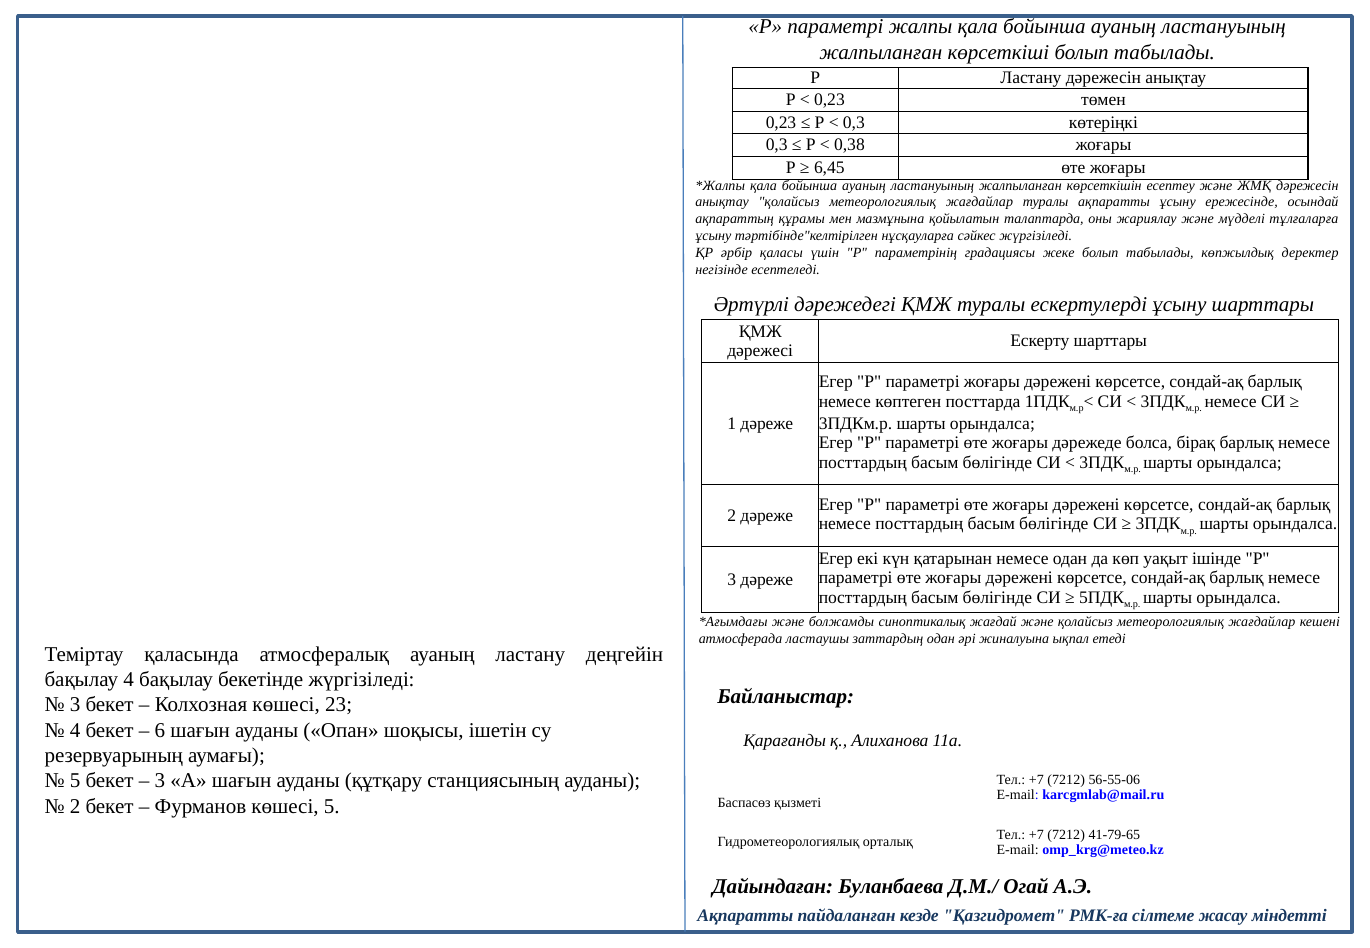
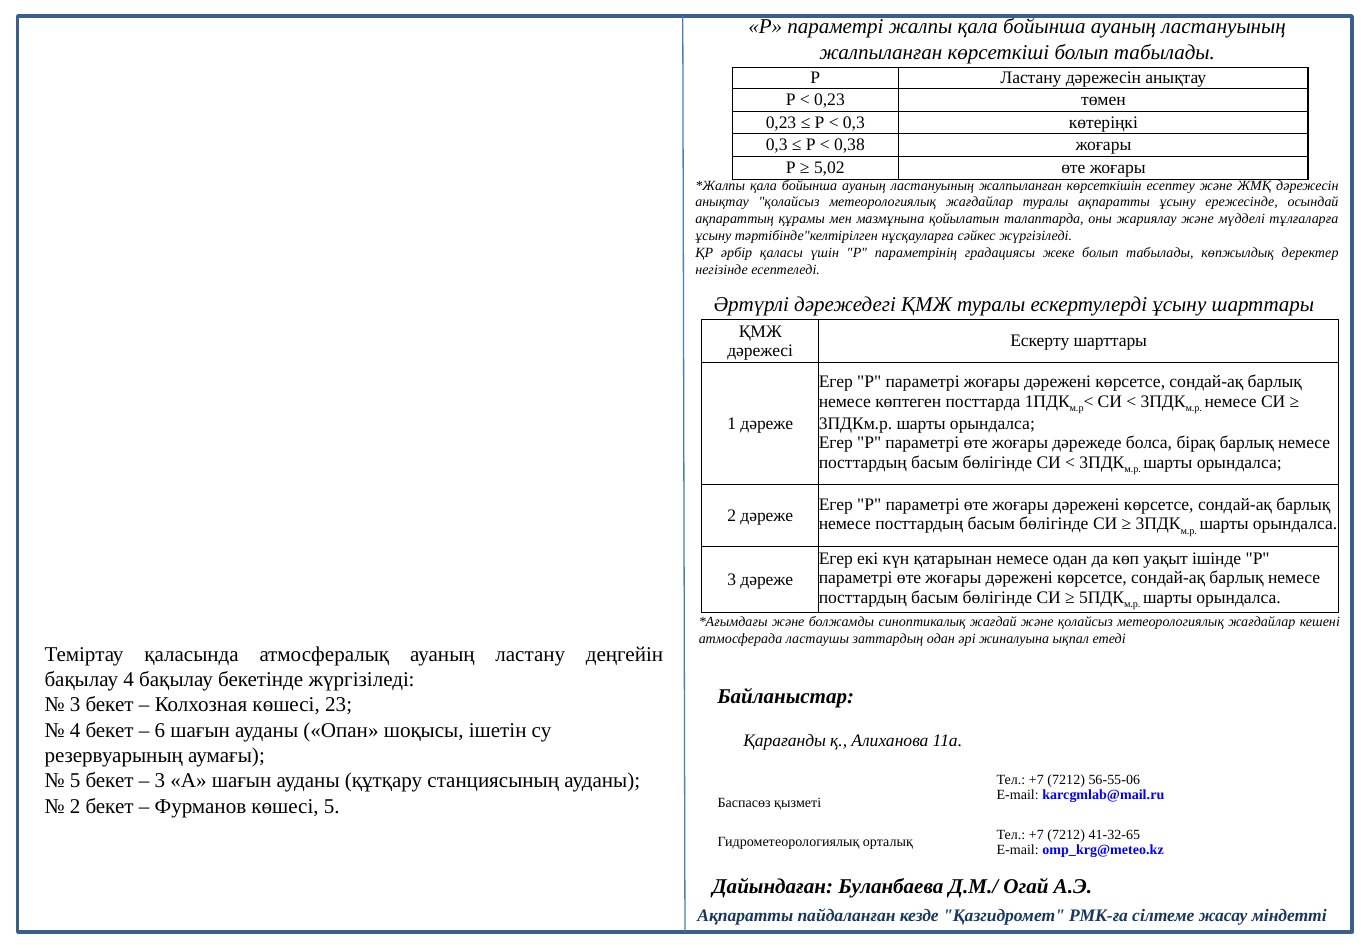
6,45: 6,45 -> 5,02 (829, 168)
41-79-65: 41-79-65 -> 41-32-65 (1114, 835)
